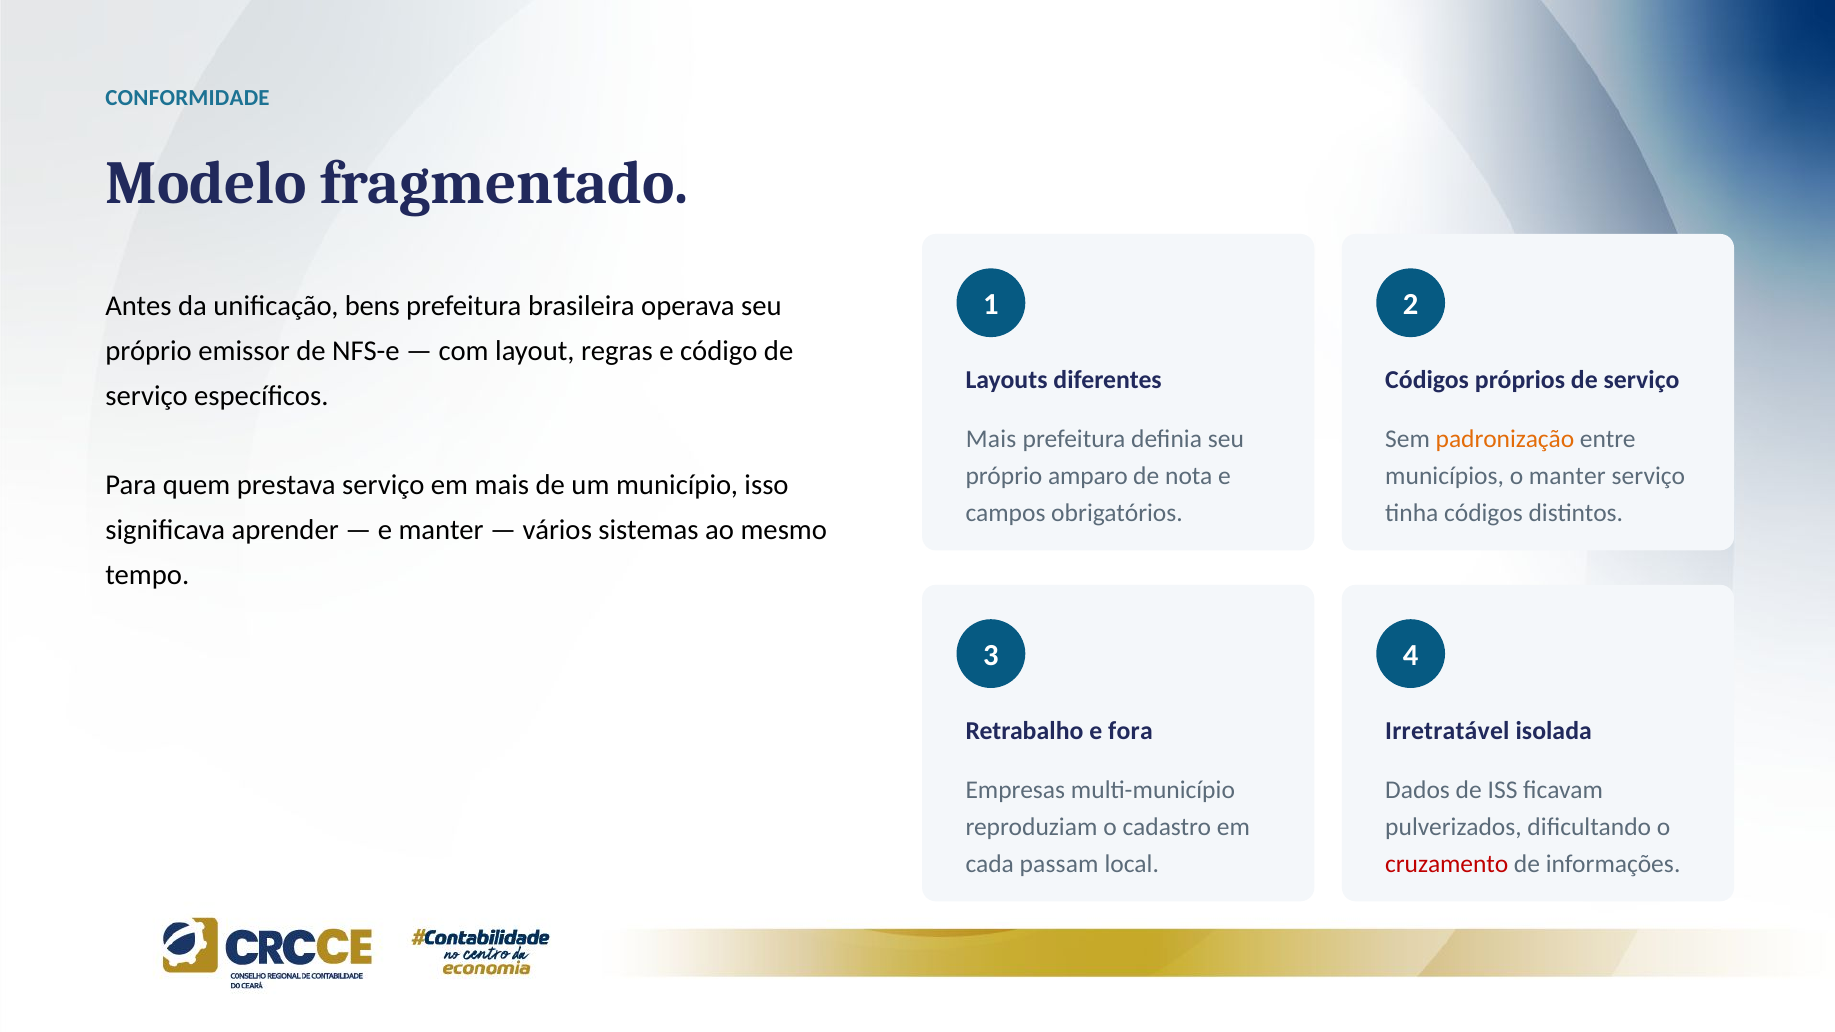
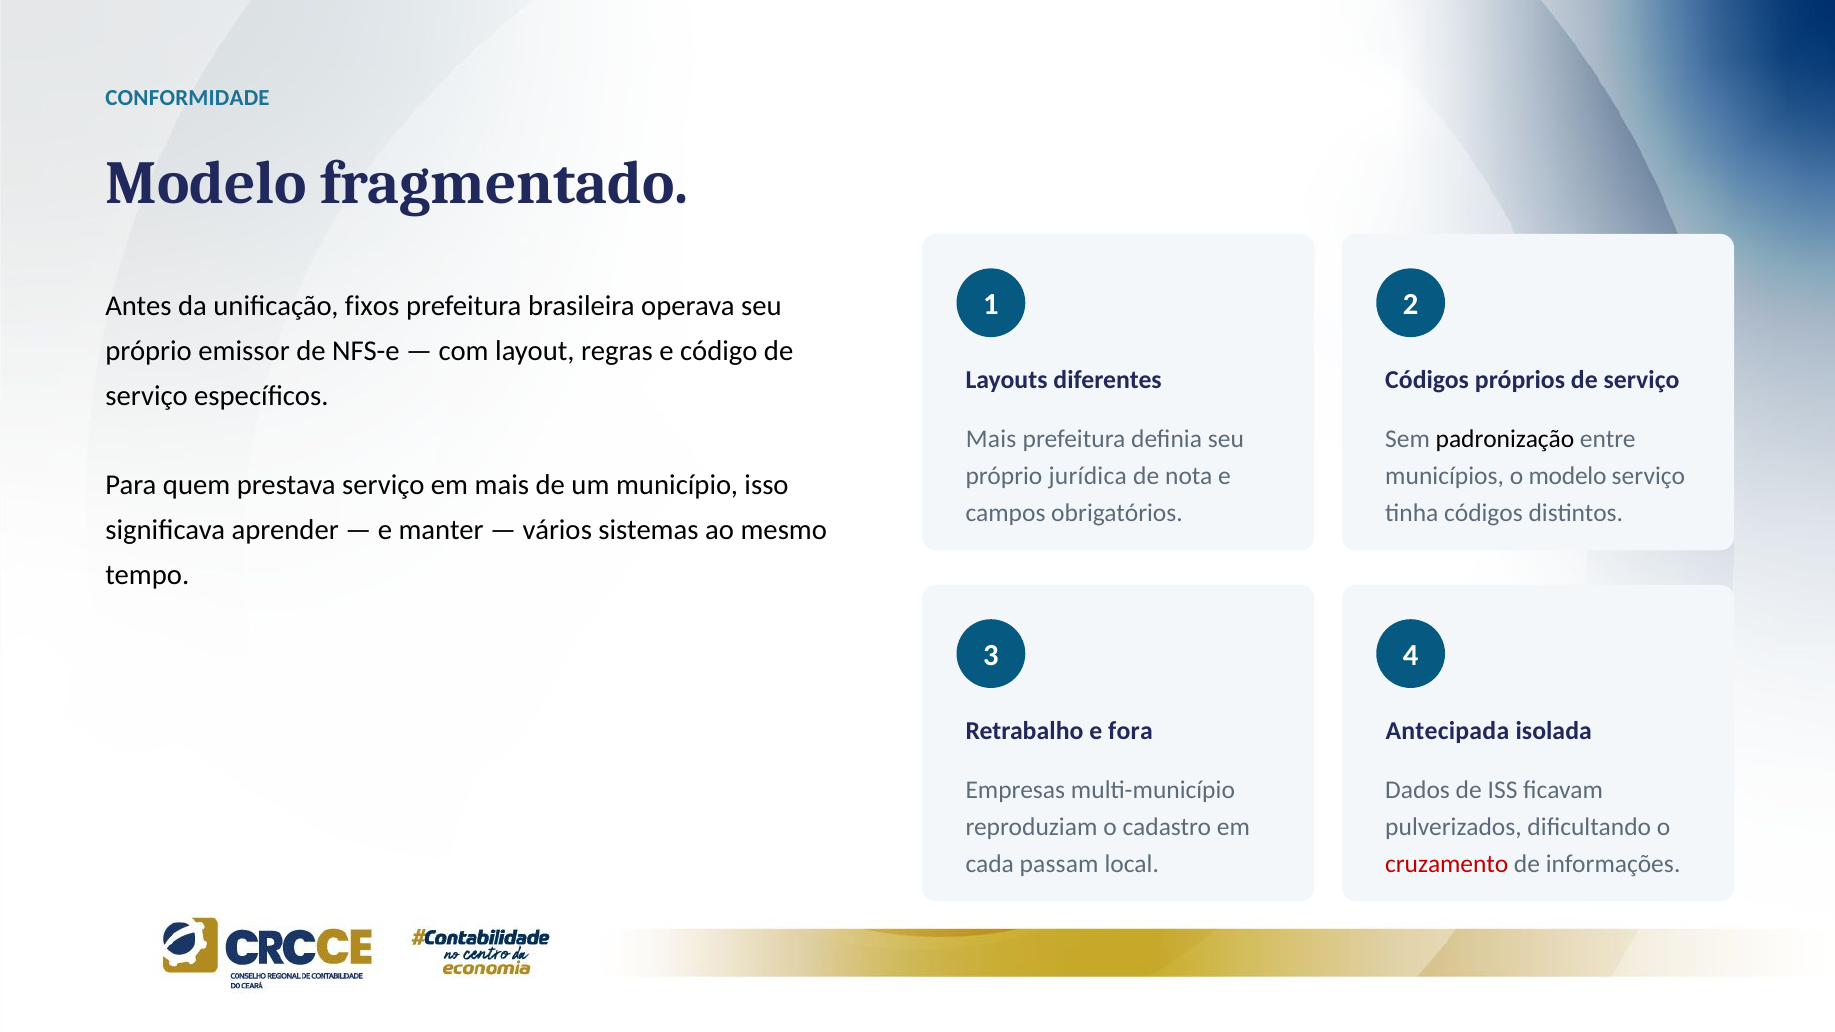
bens: bens -> fixos (372, 306)
padronização colour: orange -> black (1505, 439)
amparo: amparo -> jurídica (1088, 476)
o manter: manter -> modelo (1568, 476)
Irretratável: Irretratável -> Antecipada (1447, 731)
